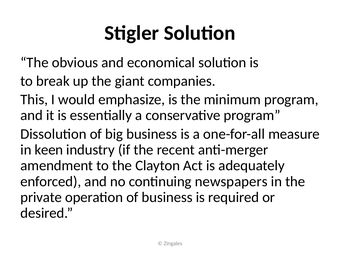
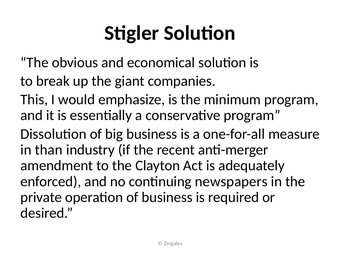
keen: keen -> than (49, 150)
